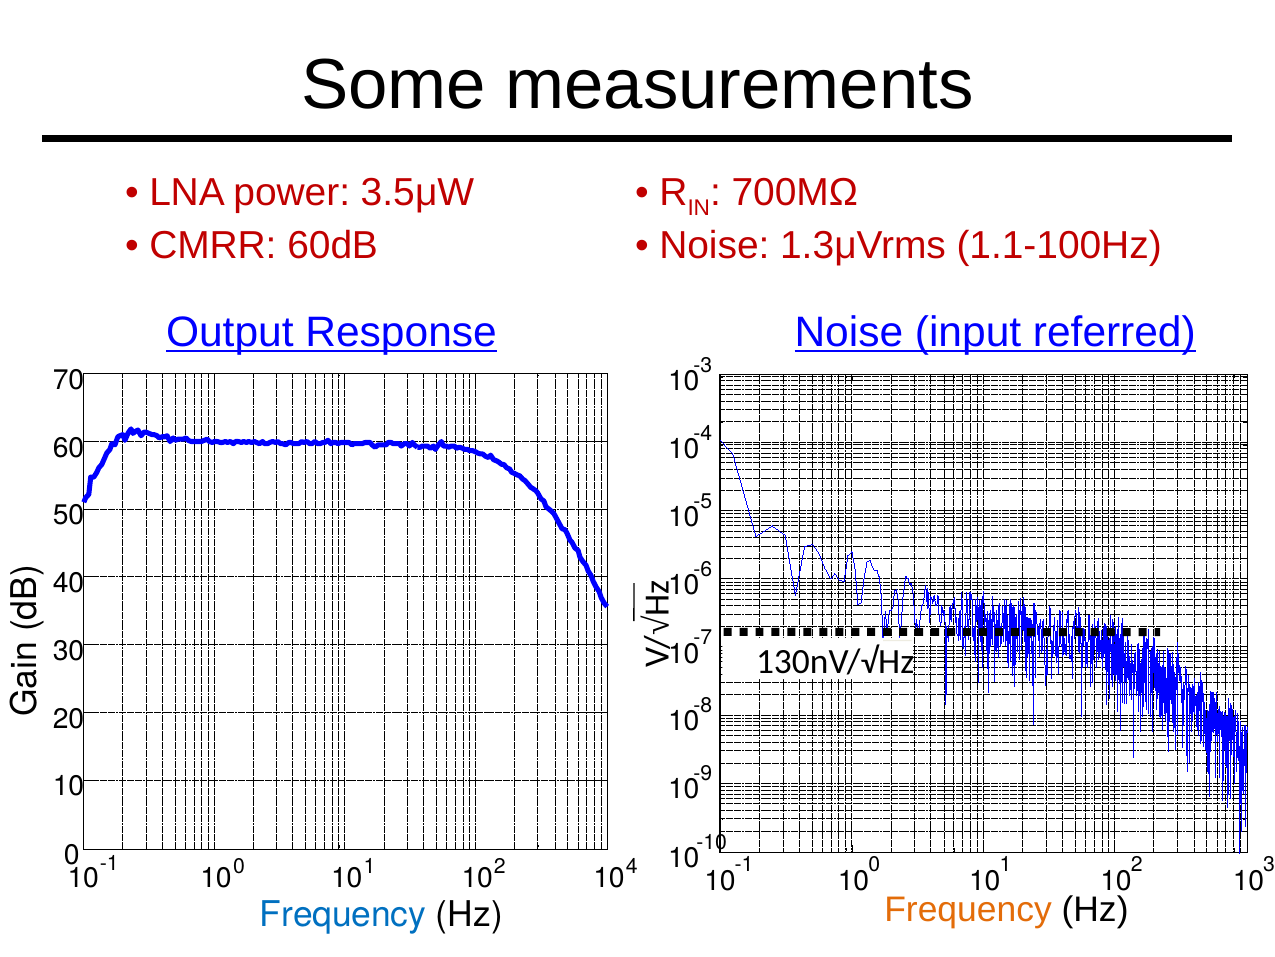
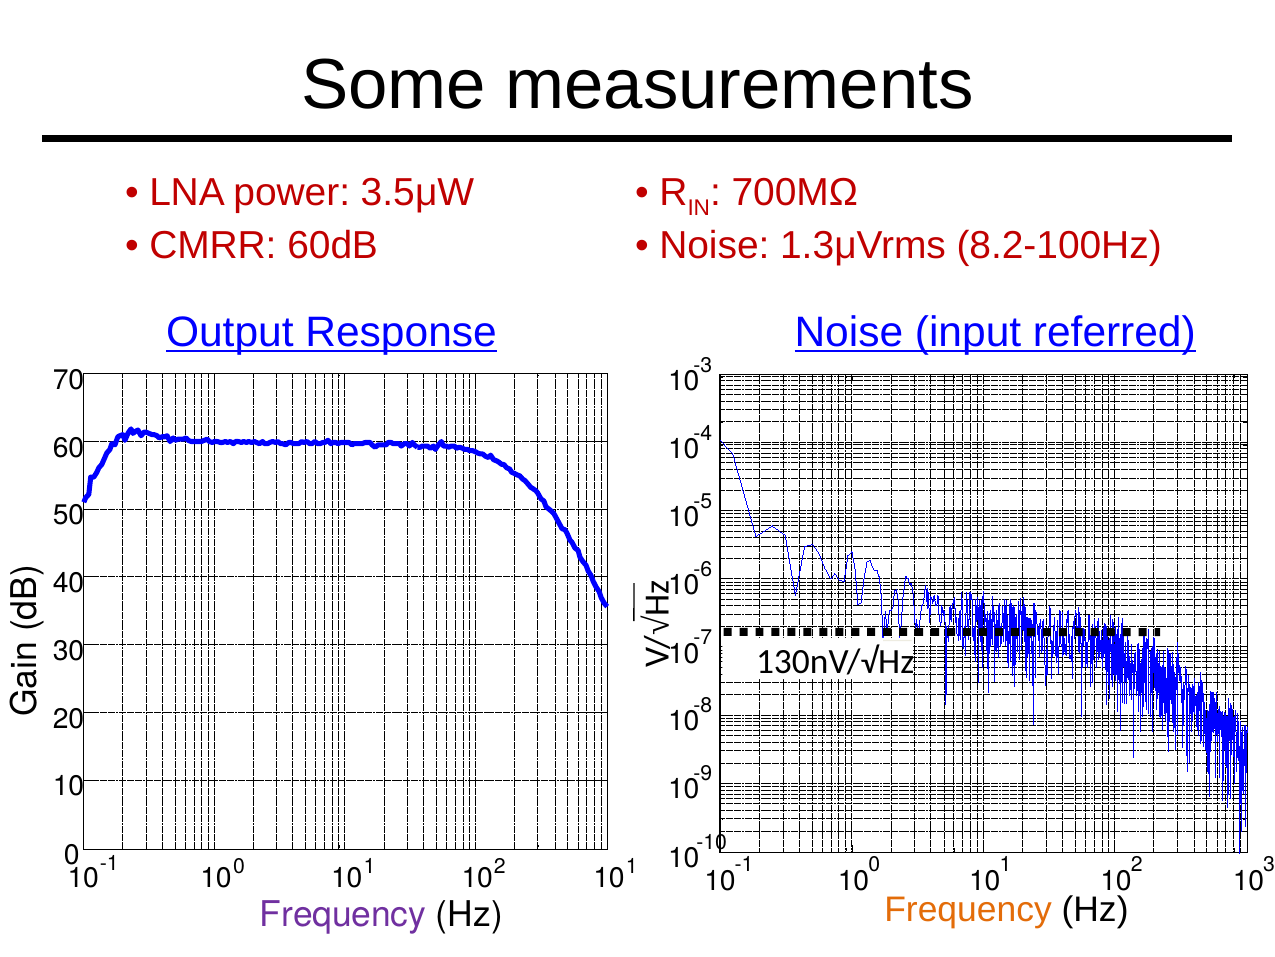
1.1-100Hz: 1.1-100Hz -> 8.2-100Hz (1059, 246)
2 10 4: 4 -> 1 (632, 866)
Frequency colour: blue -> purple (343, 914)
